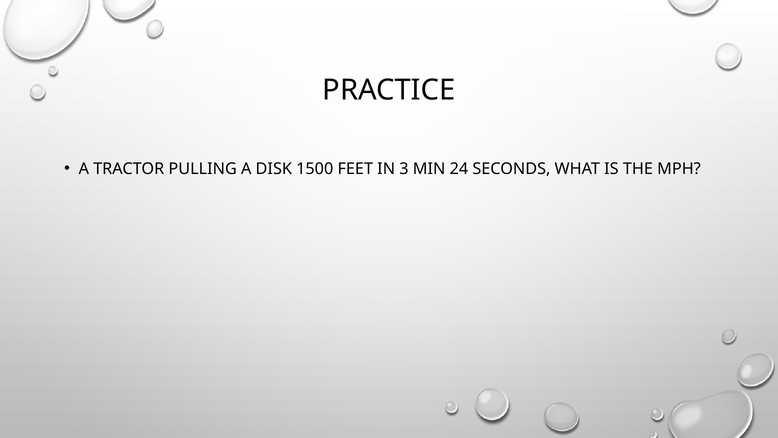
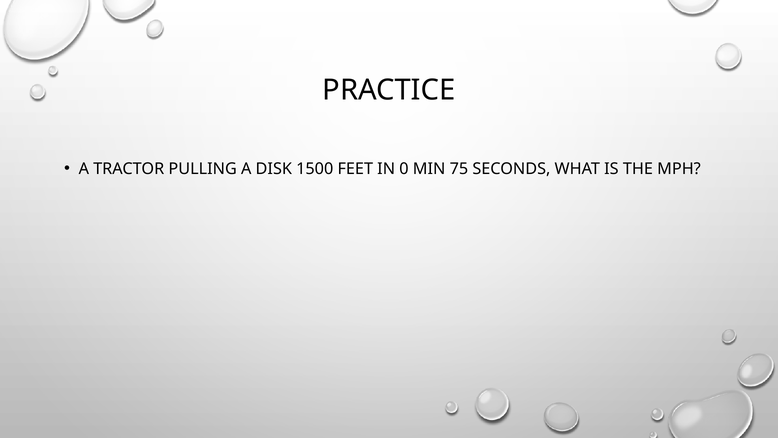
3: 3 -> 0 (404, 169)
24: 24 -> 75 (459, 169)
